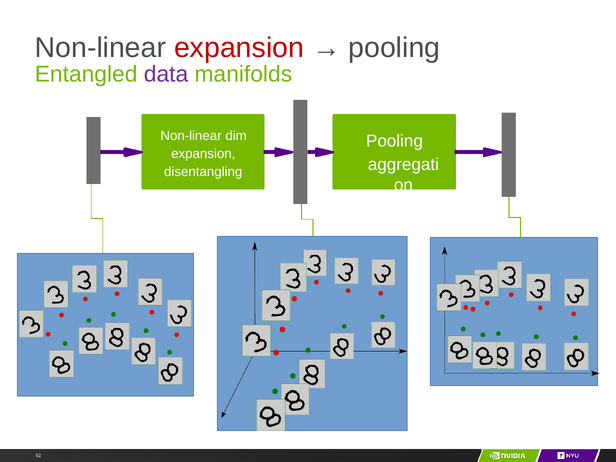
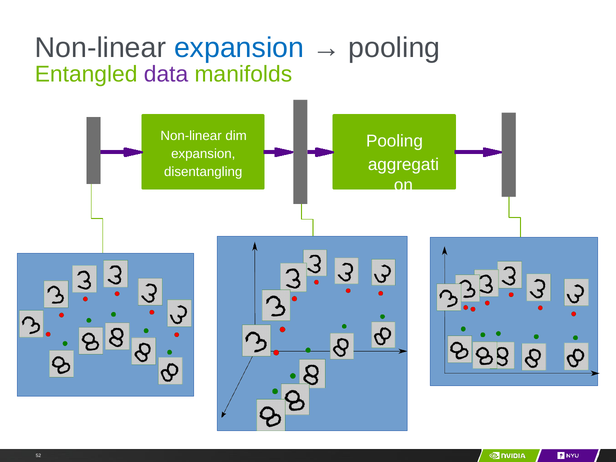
expansion colour: red -> blue (239, 48)
